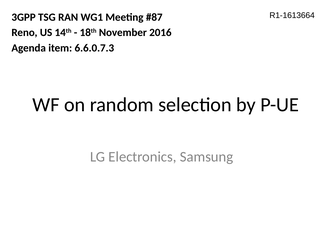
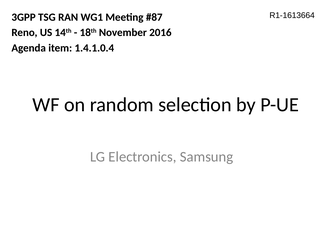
6.6.0.7.3: 6.6.0.7.3 -> 1.4.1.0.4 (94, 48)
